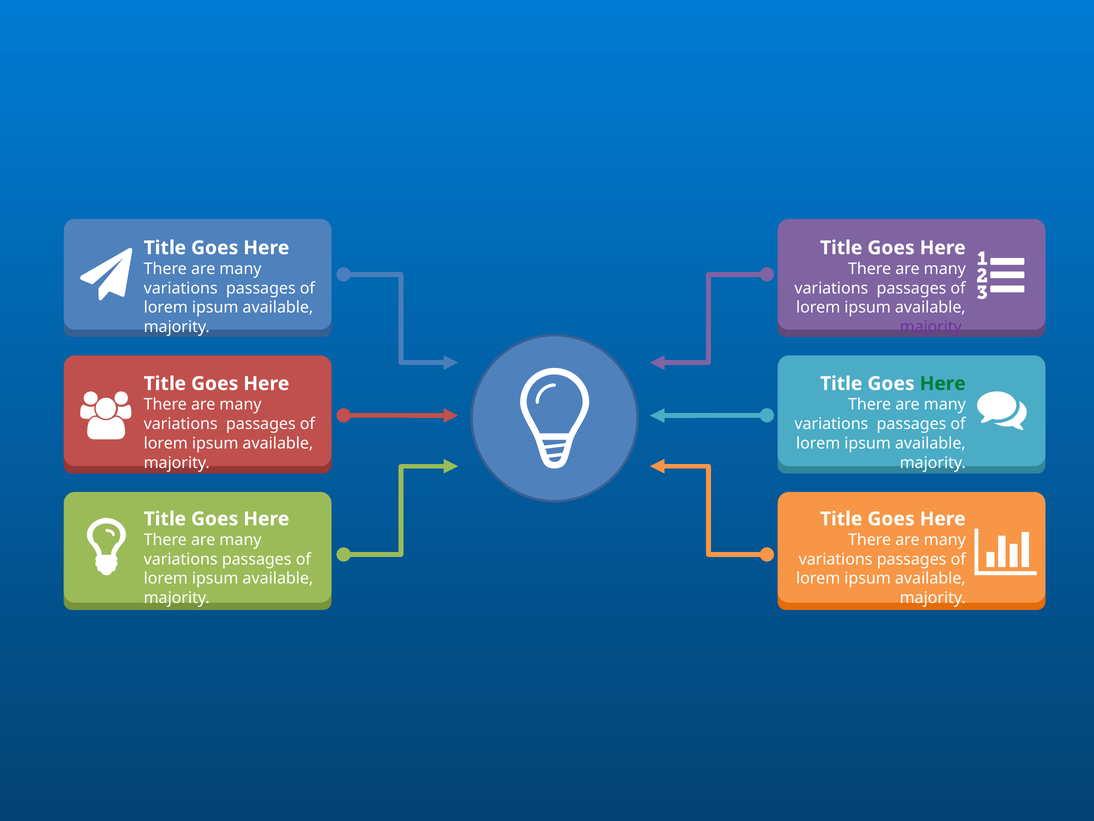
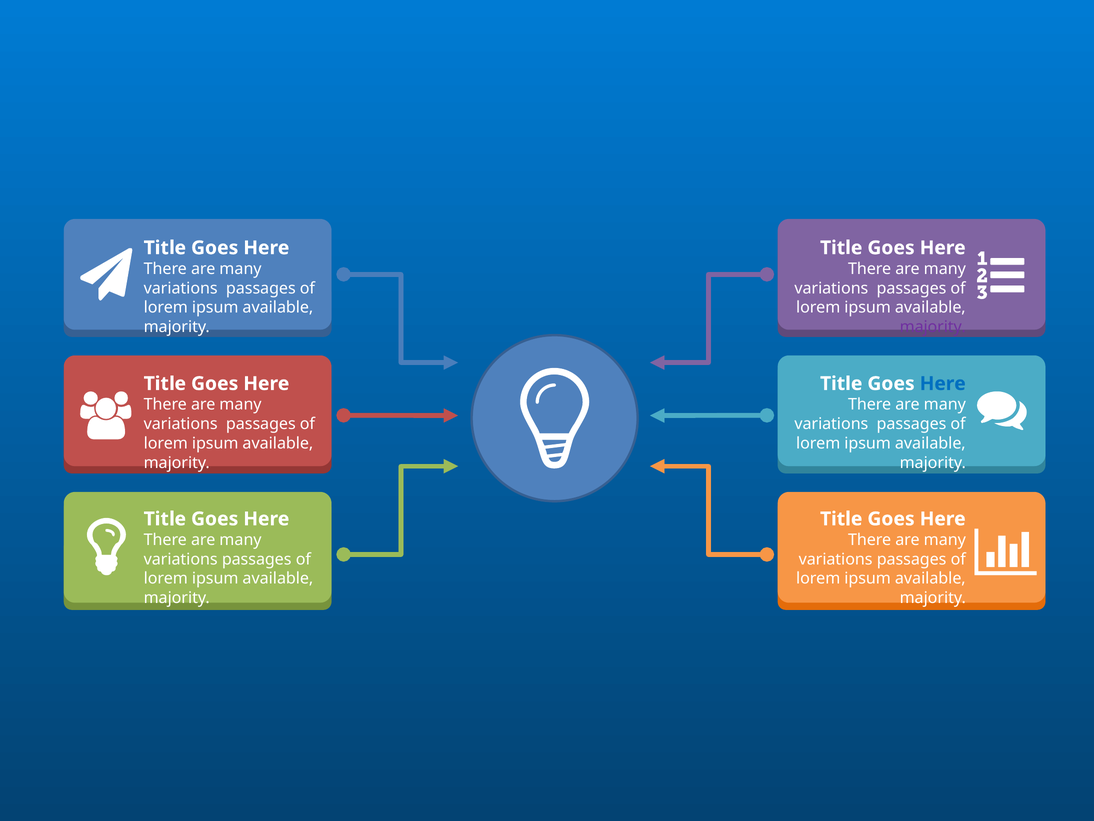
Here colour: green -> blue (943, 383)
